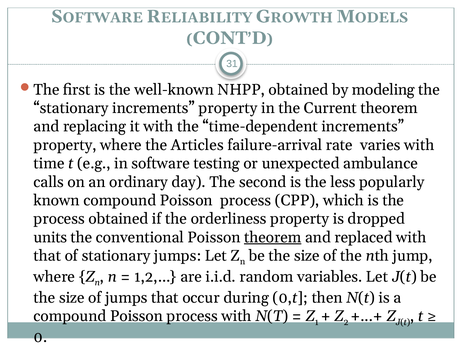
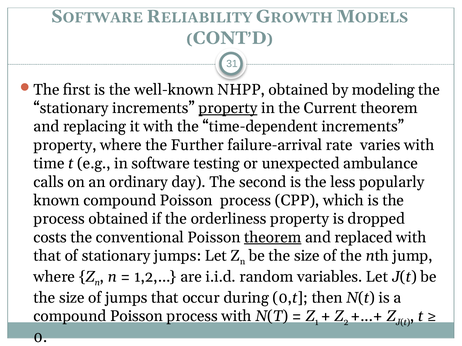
property underline: none -> present (228, 108)
Articles: Articles -> Further (197, 145)
units: units -> costs (50, 238)
